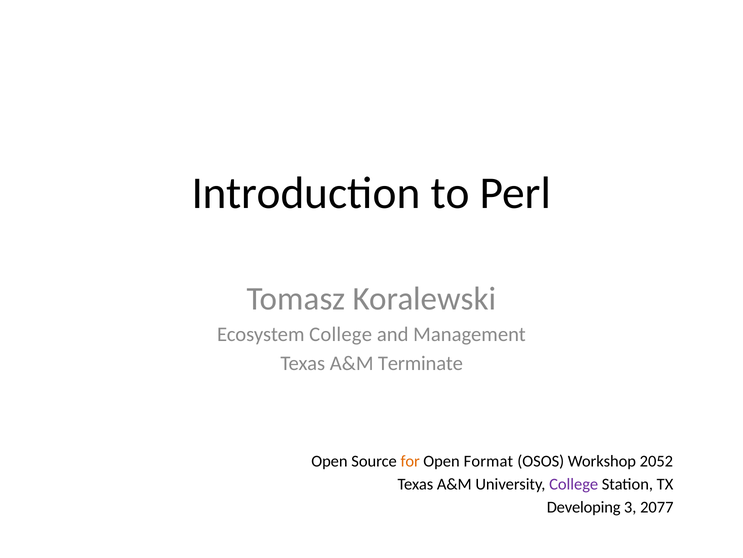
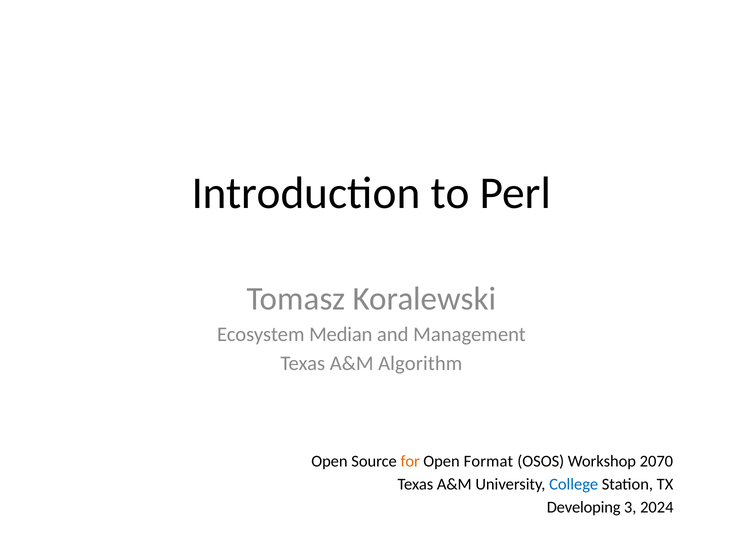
Ecosystem College: College -> Median (341, 334)
Terminate: Terminate -> Algorithm (420, 363)
2052: 2052 -> 2070 (656, 461)
College colour: purple -> blue (574, 484)
2077: 2077 -> 2024 (657, 507)
